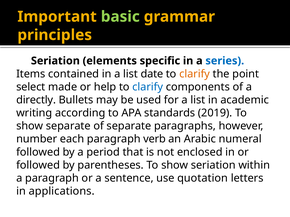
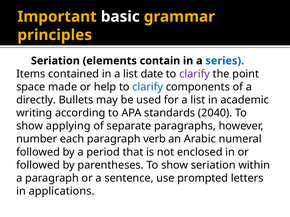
basic colour: light green -> white (120, 17)
specific: specific -> contain (160, 61)
clarify colour: orange -> purple (195, 74)
select: select -> space (31, 87)
2019: 2019 -> 2040 (215, 113)
show separate: separate -> applying (68, 126)
quotation: quotation -> prompted (203, 178)
